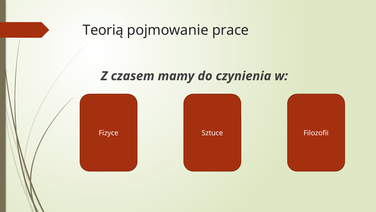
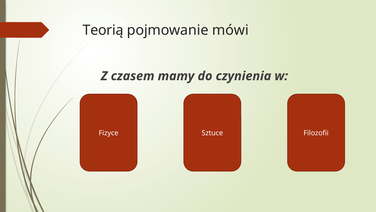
prace: prace -> mówi (230, 30)
